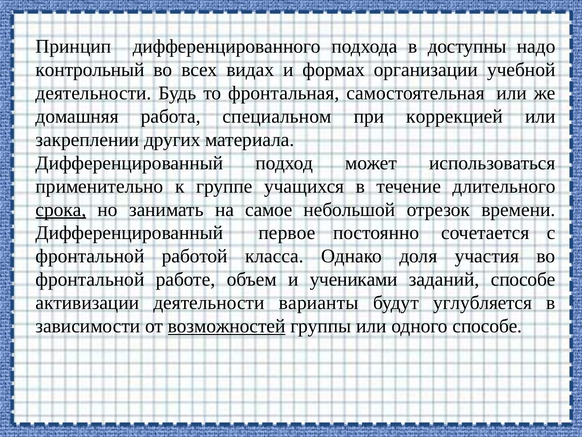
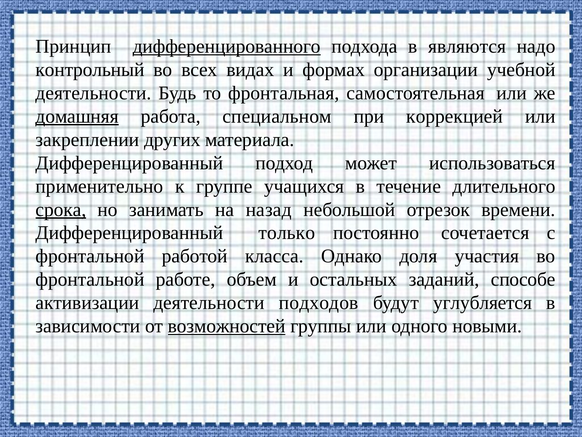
дифференцированного underline: none -> present (227, 46)
доступны: доступны -> являются (467, 46)
домашняя underline: none -> present (77, 116)
самое: самое -> назад (269, 209)
первое: первое -> только (287, 233)
учениками: учениками -> остальных (354, 279)
варианты: варианты -> подходов (319, 302)
одного способе: способе -> новыми (487, 326)
